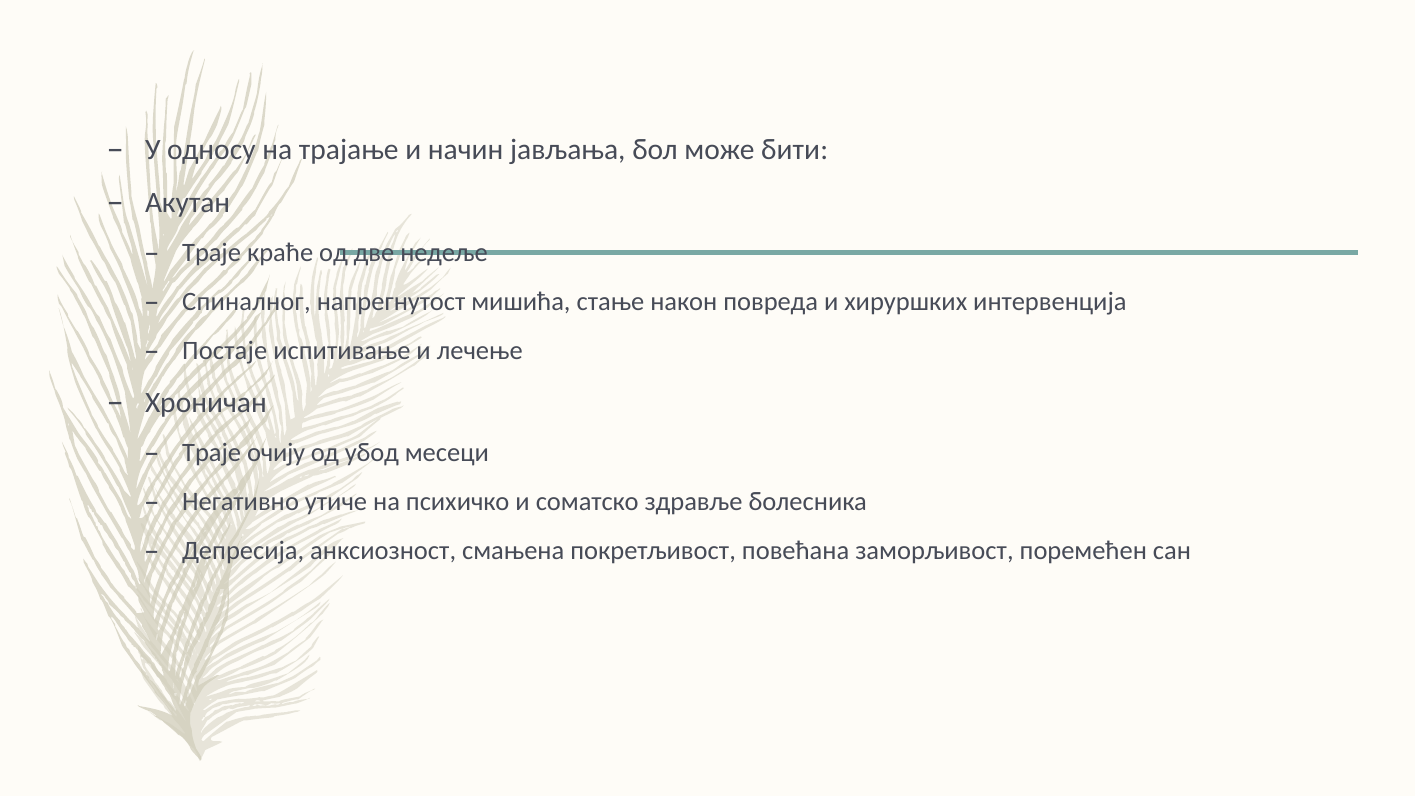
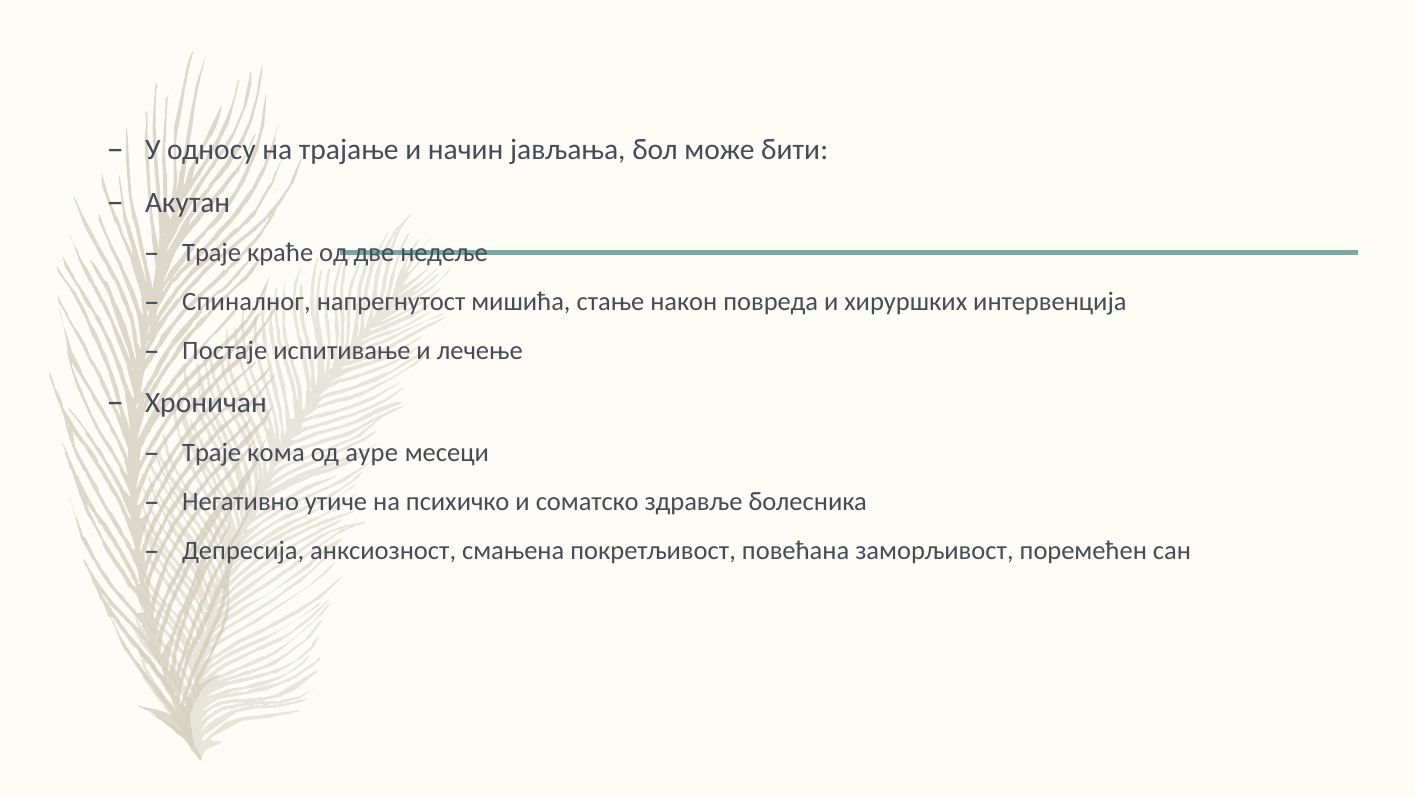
очију: очију -> кома (276, 453)
убод: убод -> ауре (372, 453)
